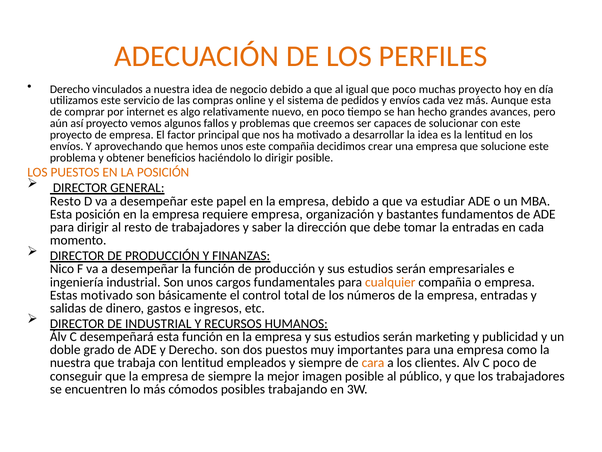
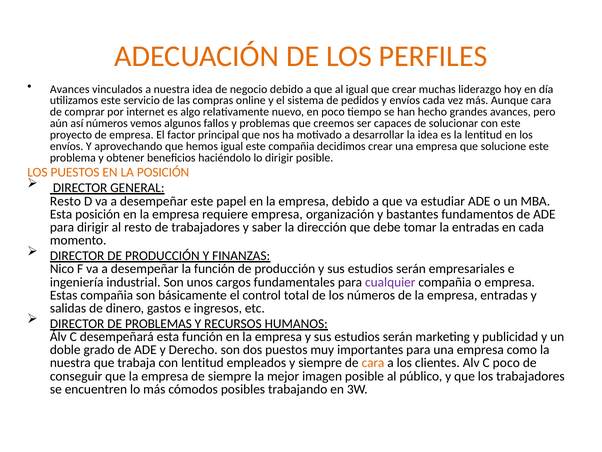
Derecho: Derecho -> Avances (70, 89)
que poco: poco -> crear (404, 89)
muchas proyecto: proyecto -> liderazgo (480, 89)
Aunque esta: esta -> cara (541, 100)
así proyecto: proyecto -> números (107, 123)
hemos unos: unos -> igual (232, 146)
cualquier colour: orange -> purple (390, 282)
Estas motivado: motivado -> compañia (107, 295)
DE INDUSTRIAL: INDUSTRIAL -> PROBLEMAS (158, 323)
